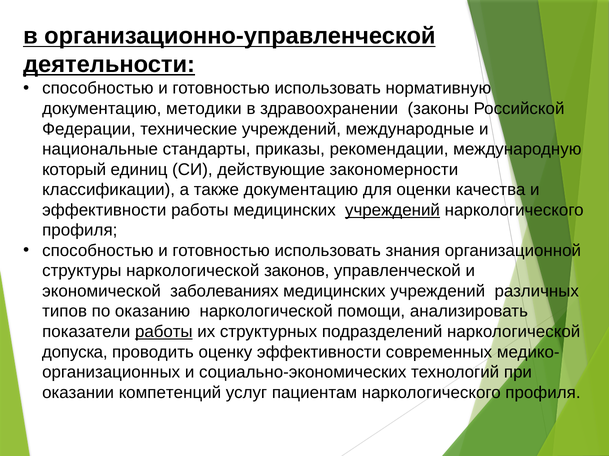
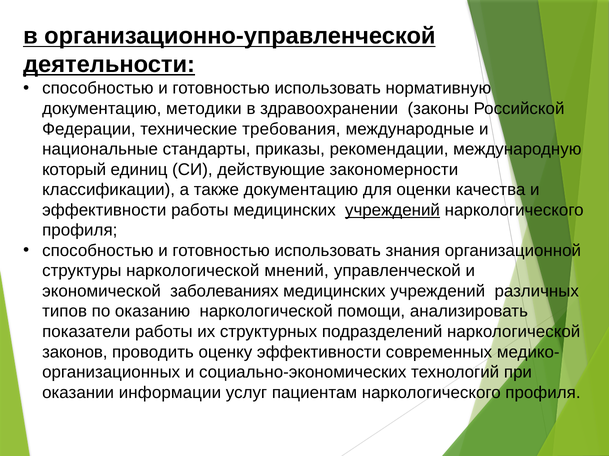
технические учреждений: учреждений -> требования (291, 129)
законов: законов -> мнений (297, 271)
работы underline: present -> none (164, 332)
допуска: допуска -> законов (75, 353)
компетенций: компетенций -> информации (170, 393)
